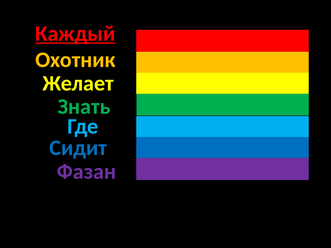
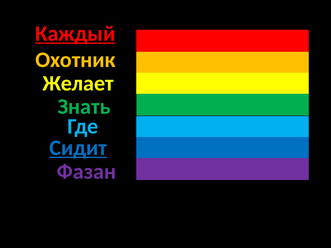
Сидит underline: none -> present (78, 148)
